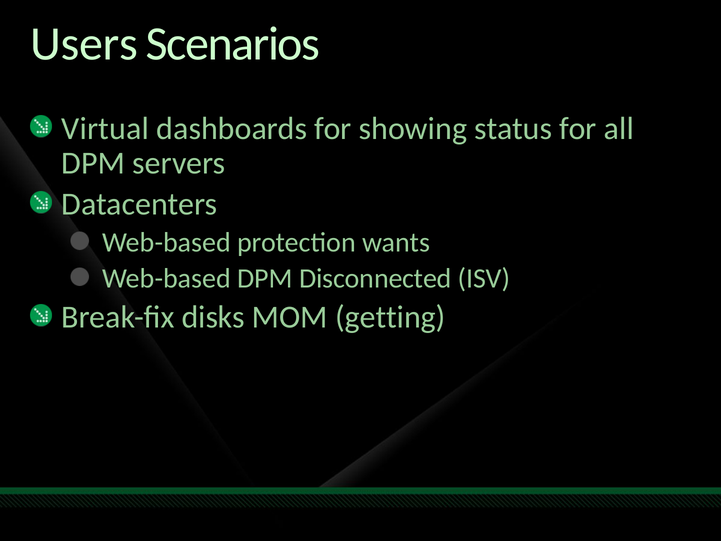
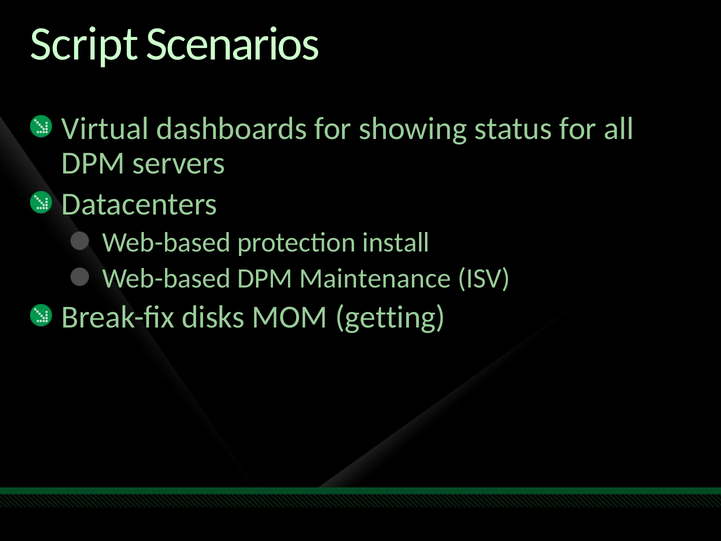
Users: Users -> Script (84, 44)
wants: wants -> install (396, 242)
Disconnected: Disconnected -> Maintenance (375, 278)
